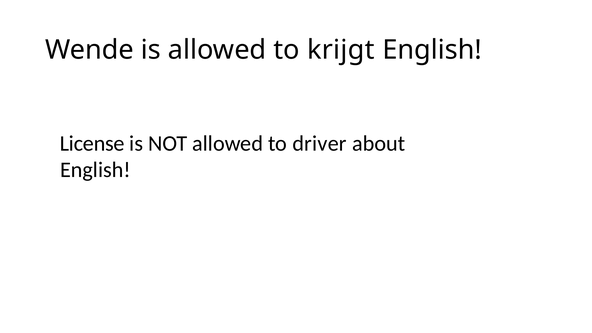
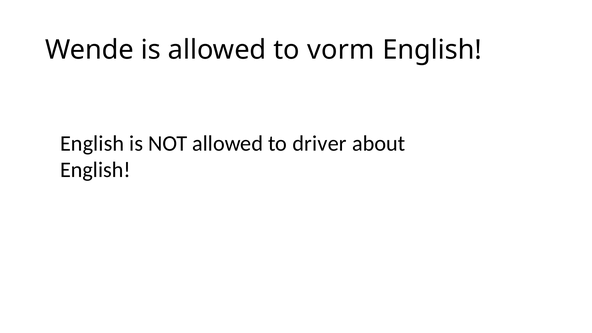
krijgt: krijgt -> vorm (341, 50)
License: License -> English (92, 143)
